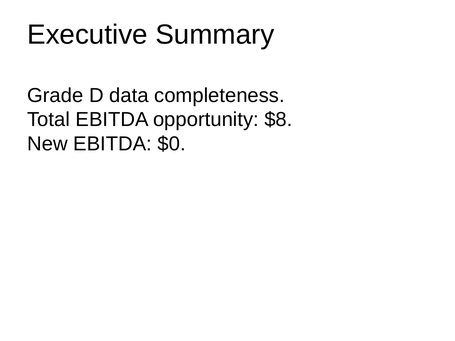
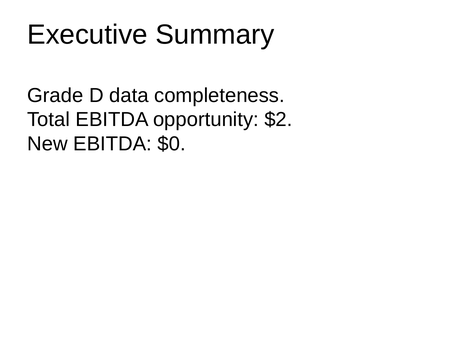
$8: $8 -> $2 (278, 120)
